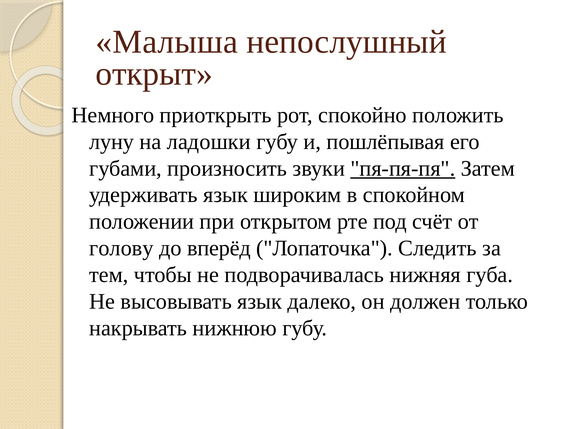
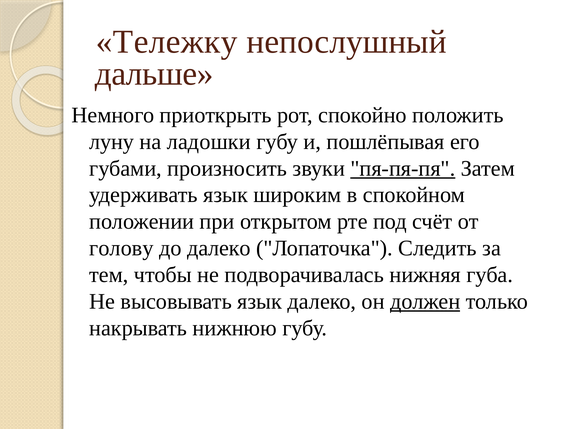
Малыша: Малыша -> Тележку (167, 42)
открыт: открыт -> дальше (154, 74)
до вперёд: вперёд -> далеко (219, 248)
должен underline: none -> present (425, 302)
